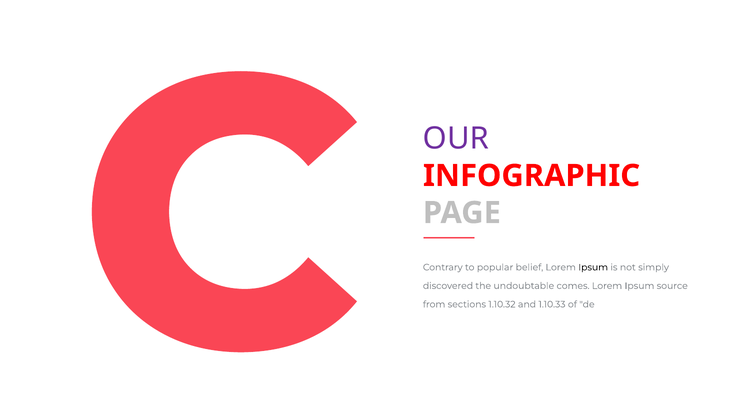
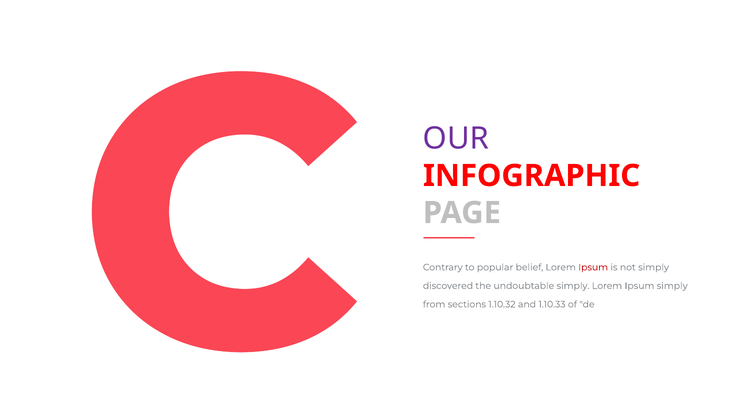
Ipsum colour: black -> red (593, 268)
undoubtable comes: comes -> simply (573, 286)
Ipsum source: source -> simply (672, 286)
